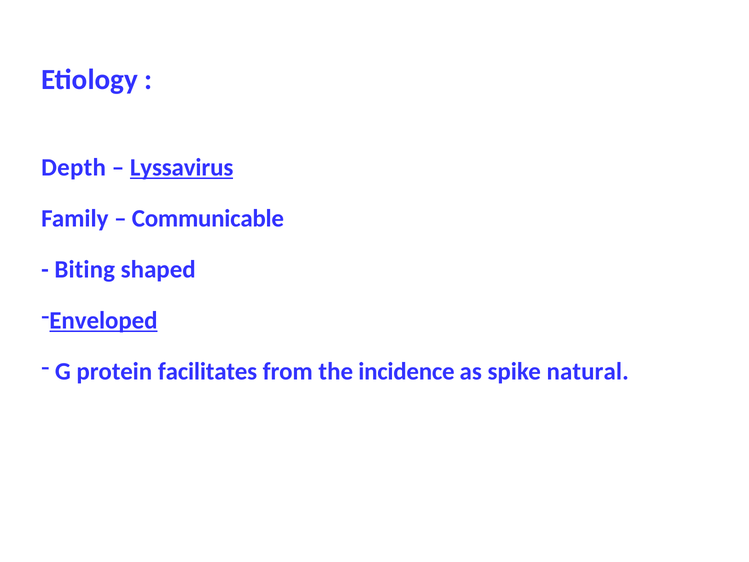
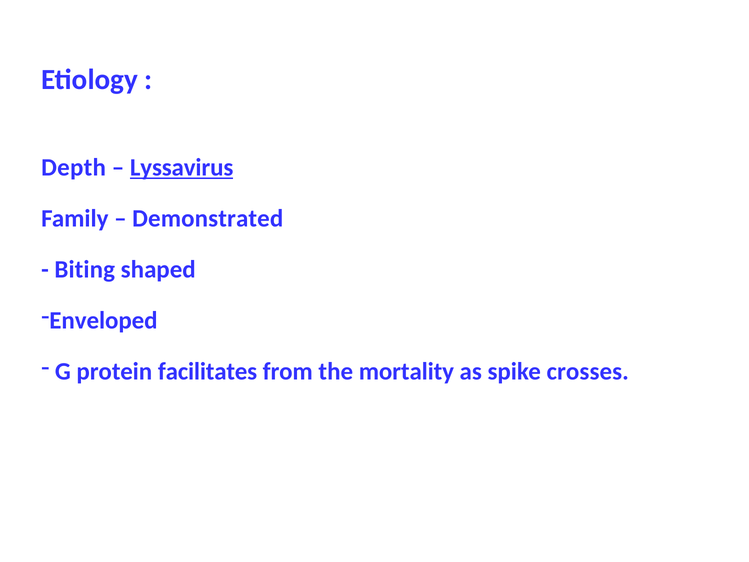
Communicable: Communicable -> Demonstrated (208, 218)
Enveloped underline: present -> none (103, 320)
incidence: incidence -> mortality (406, 371)
natural: natural -> crosses (588, 371)
